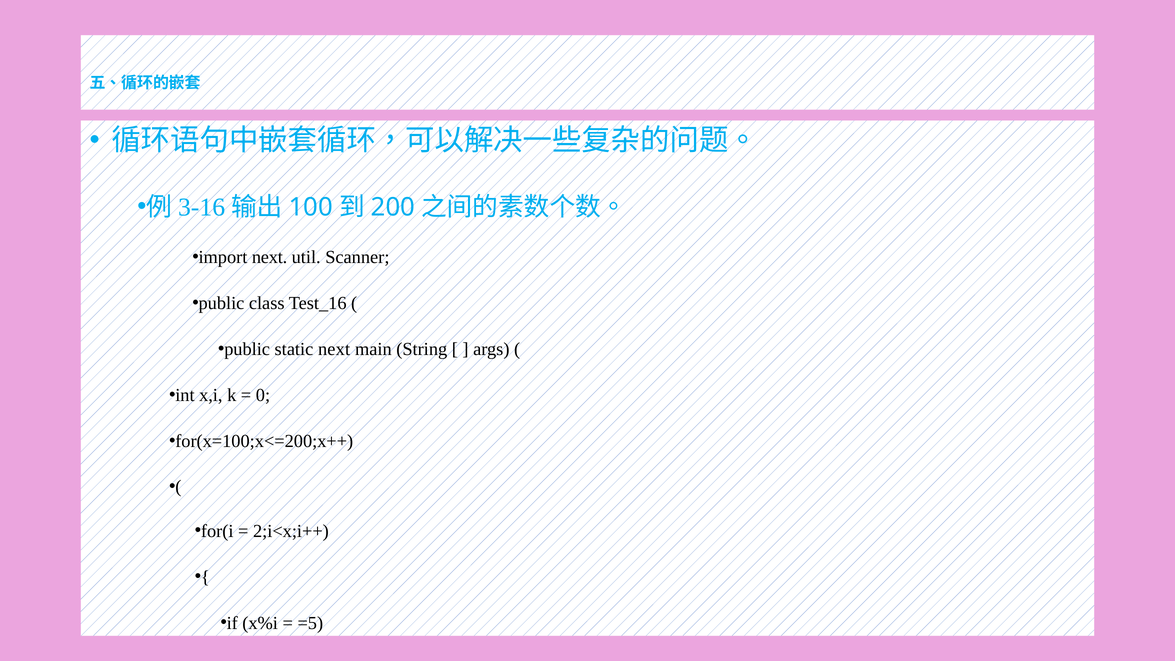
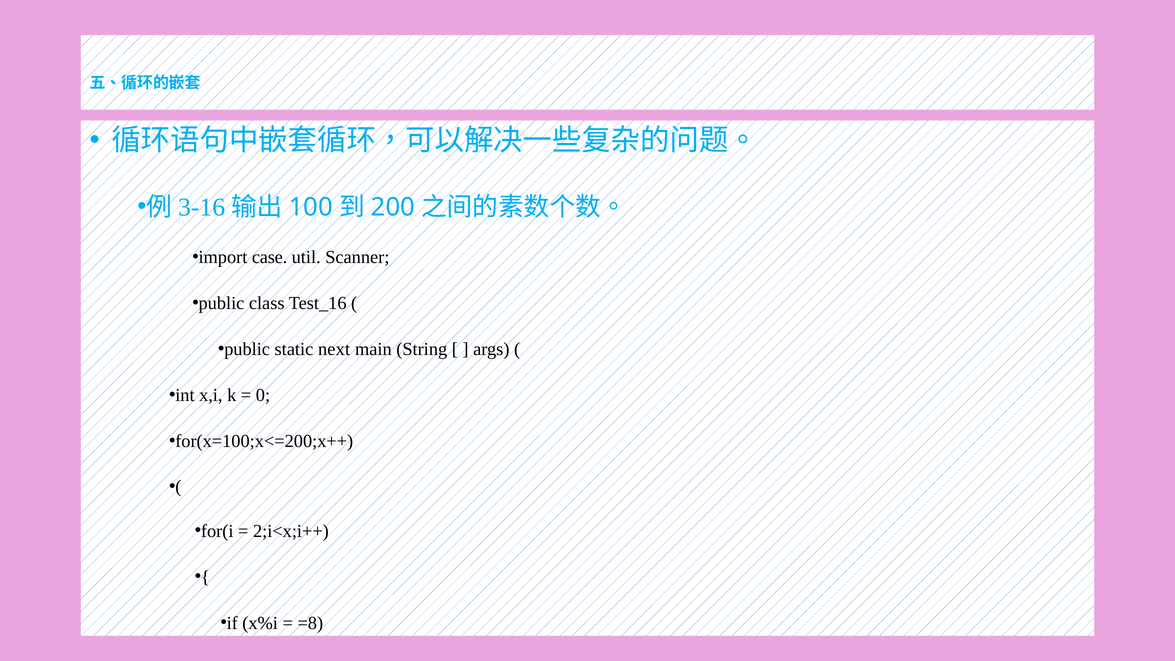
import next: next -> case (270, 257)
=5: =5 -> =8 (310, 623)
